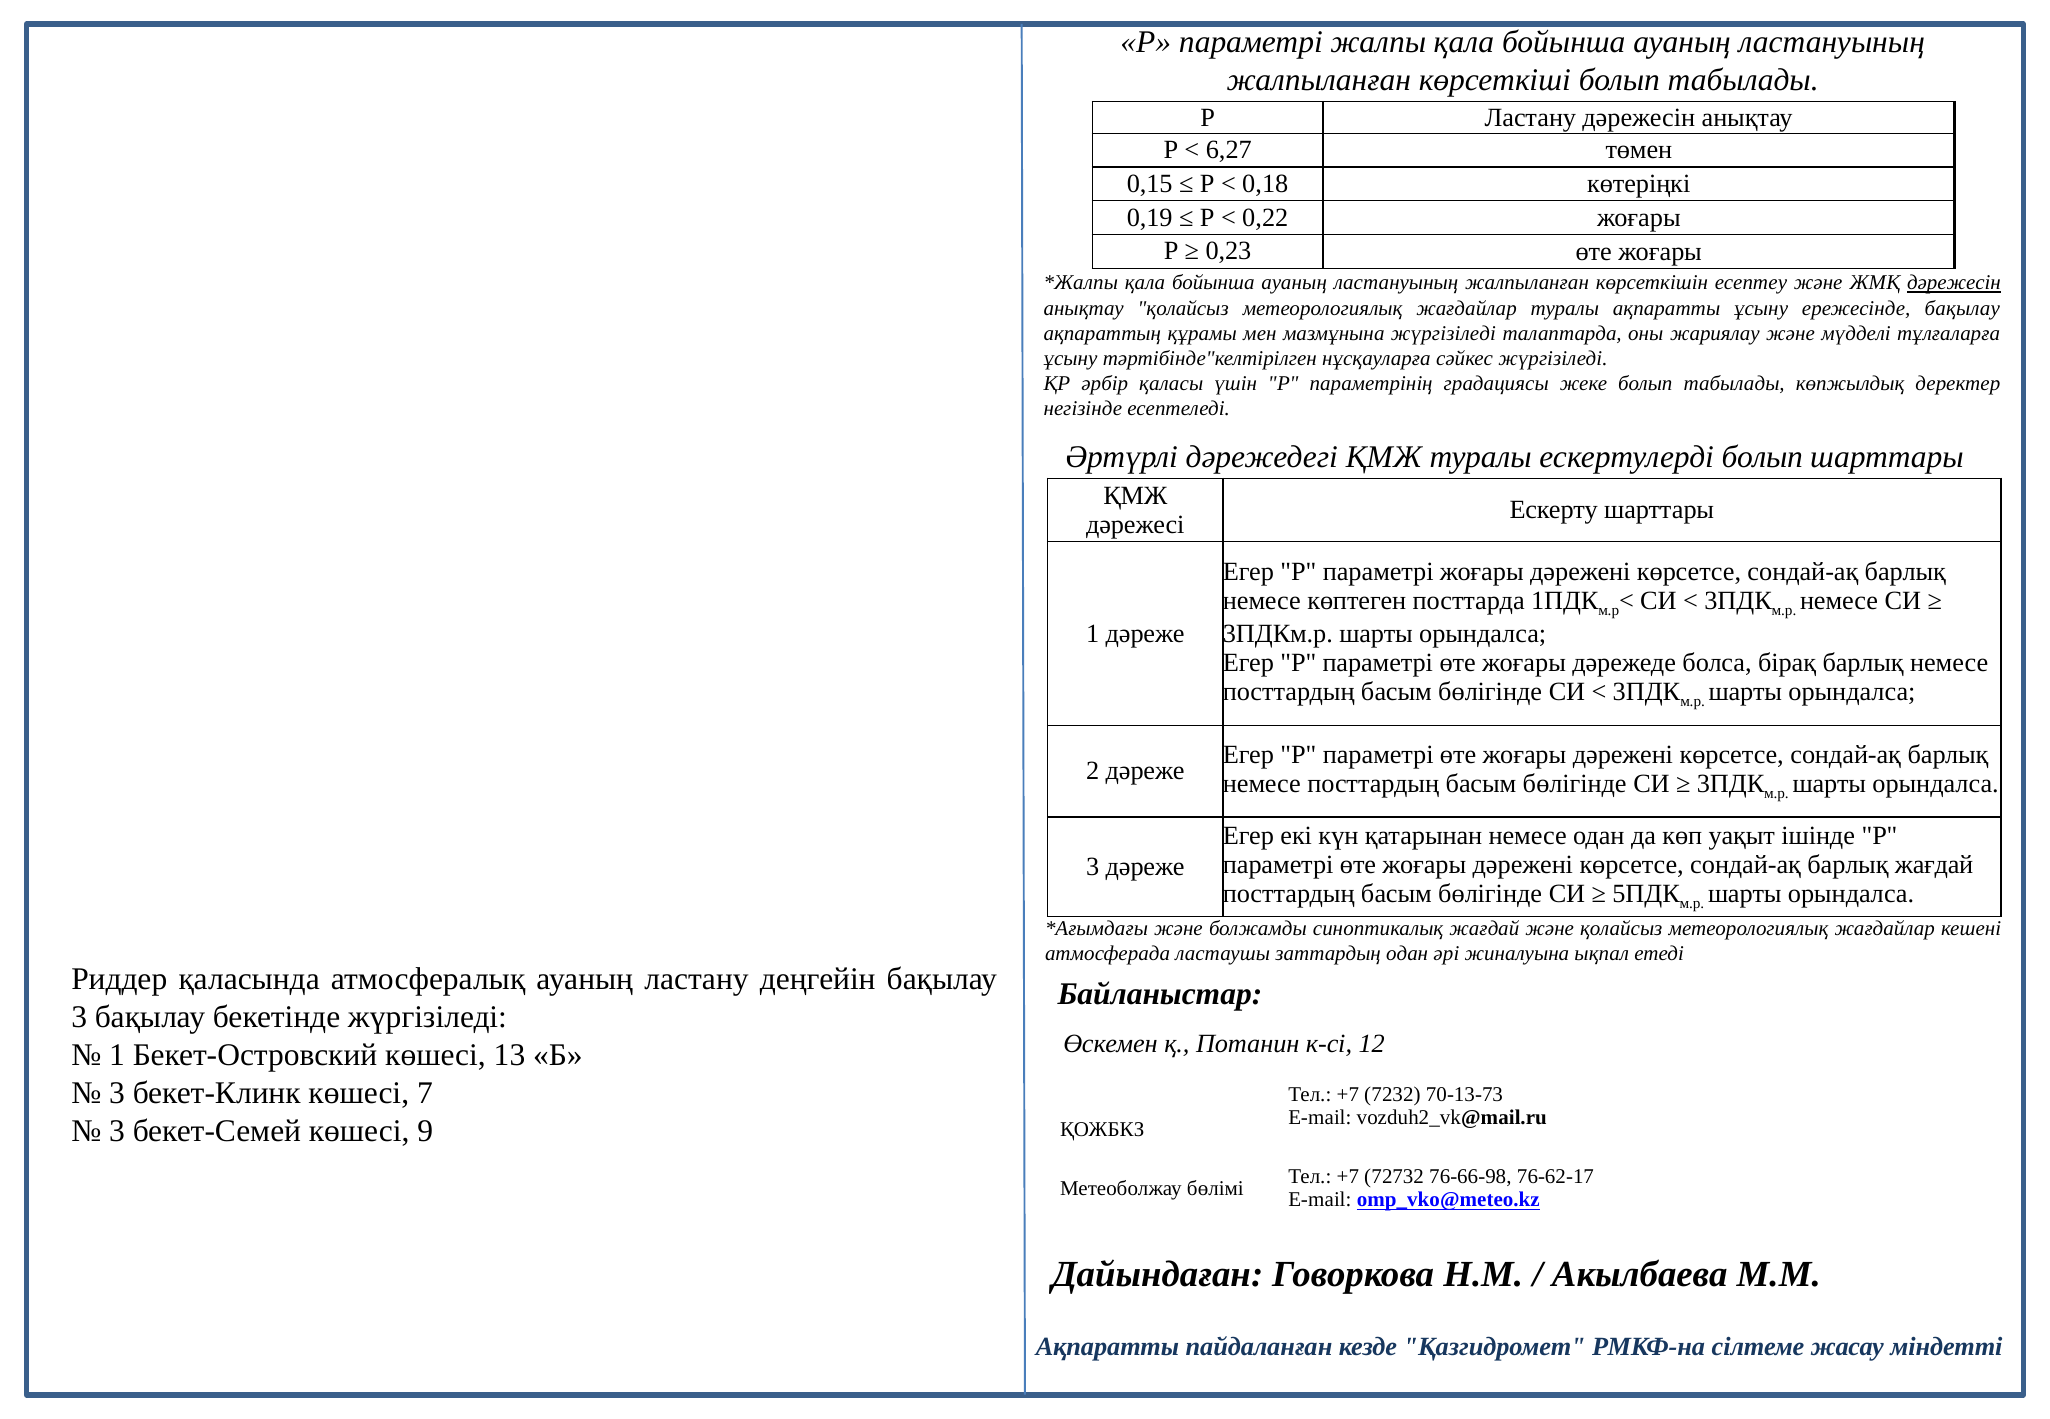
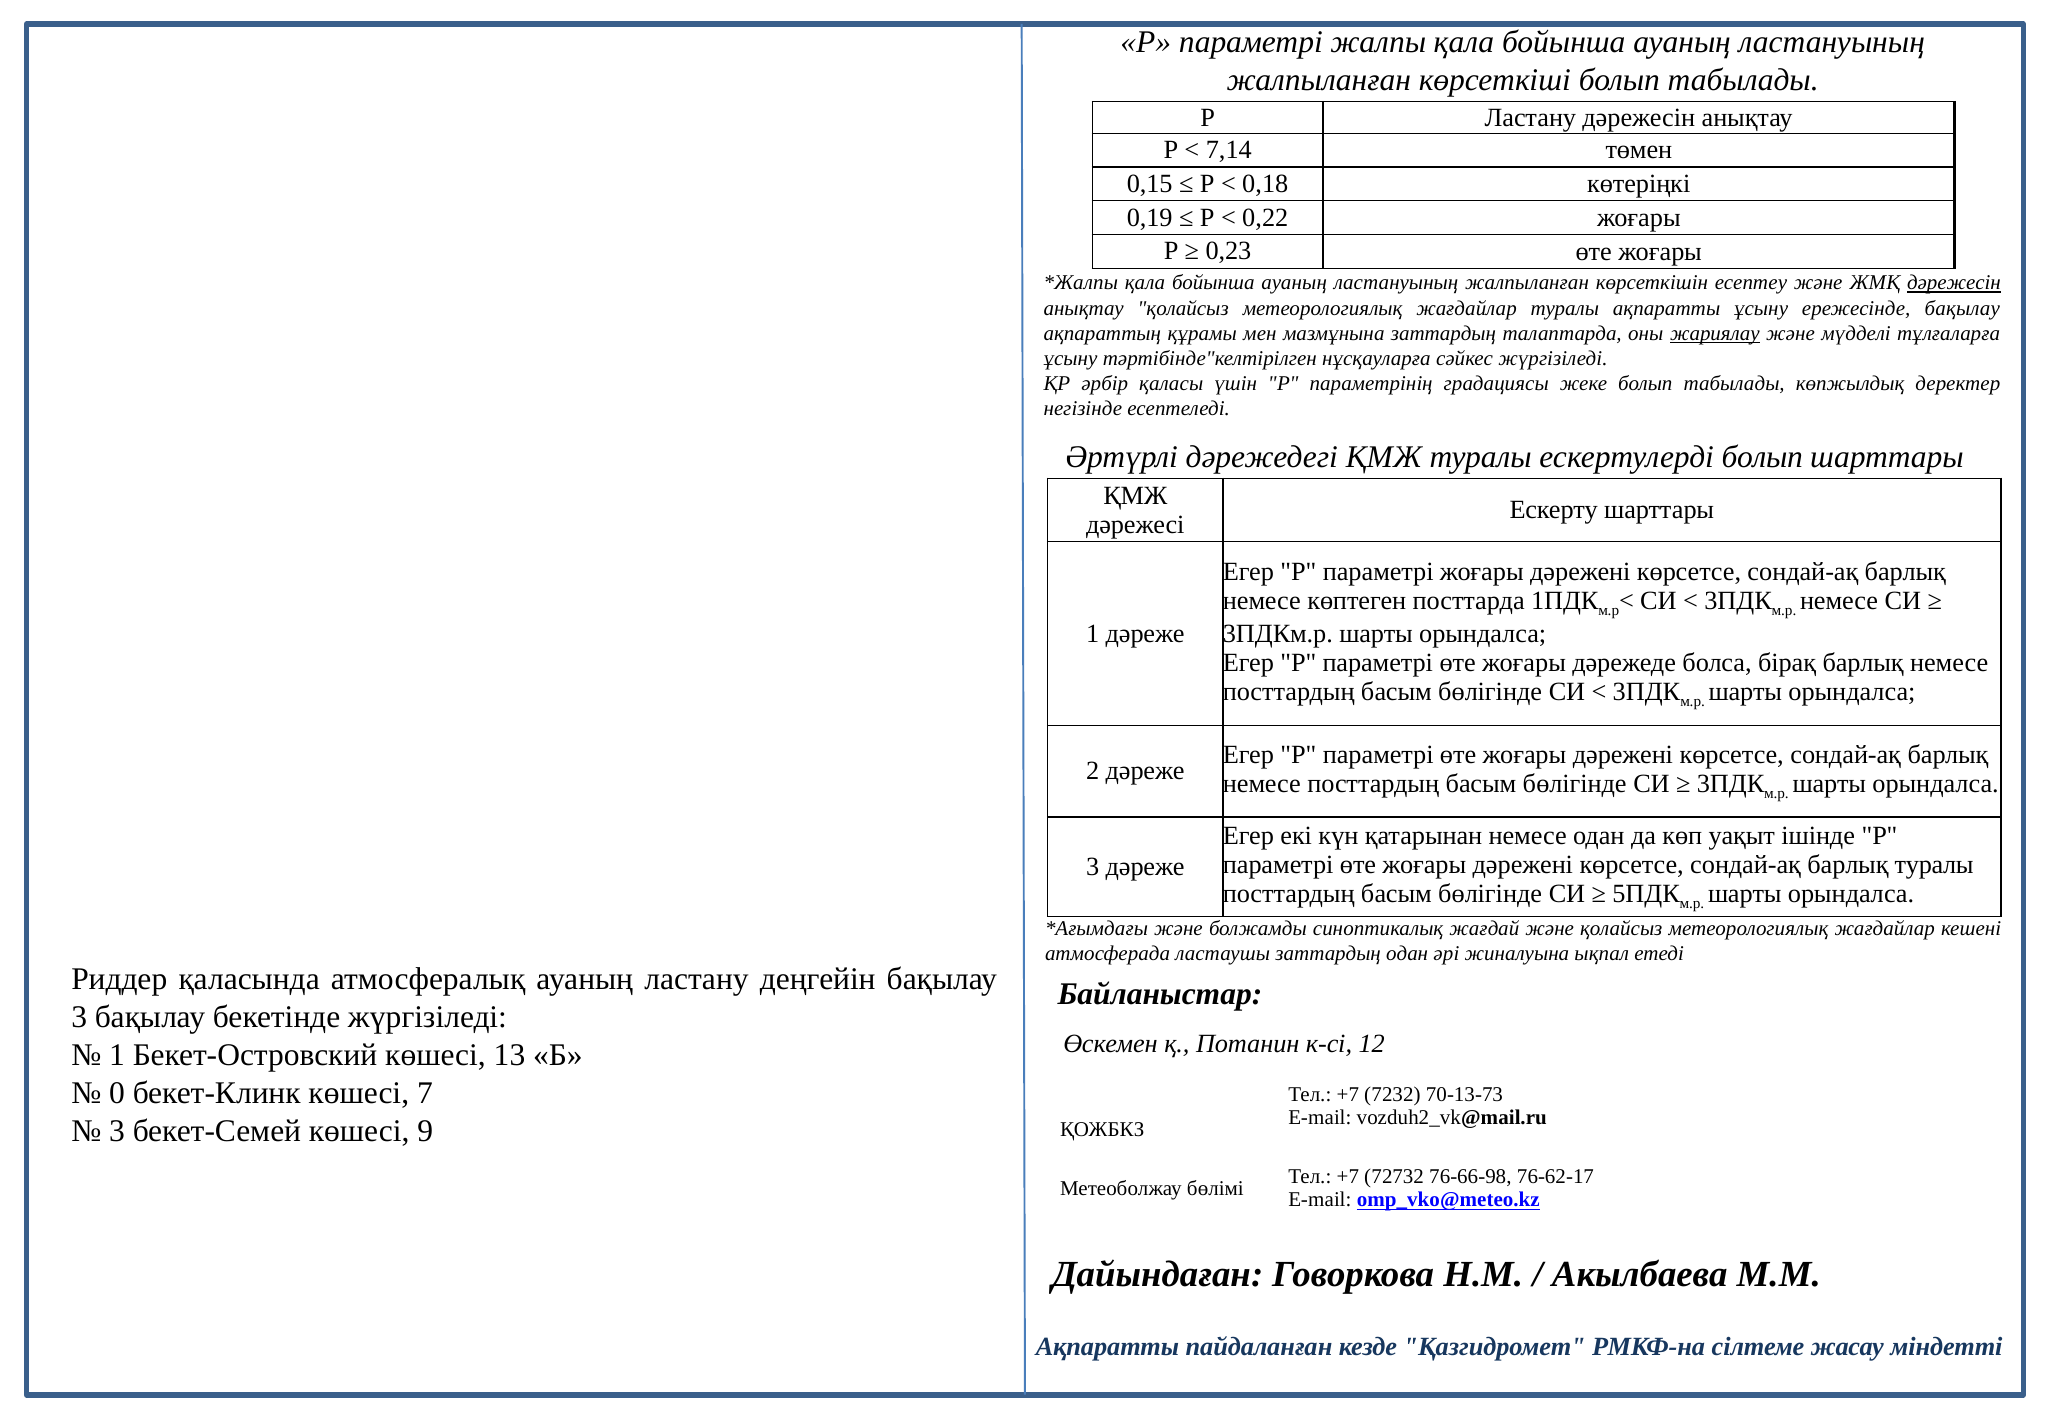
6,27: 6,27 -> 7,14 (1229, 150)
мазмұнына жүргізіледі: жүргізіледі -> заттардың (1444, 333)
жариялау underline: none -> present (1715, 333)
барлық жағдай: жағдай -> туралы (1934, 865)
3: 3 -> 0 (117, 1093)
